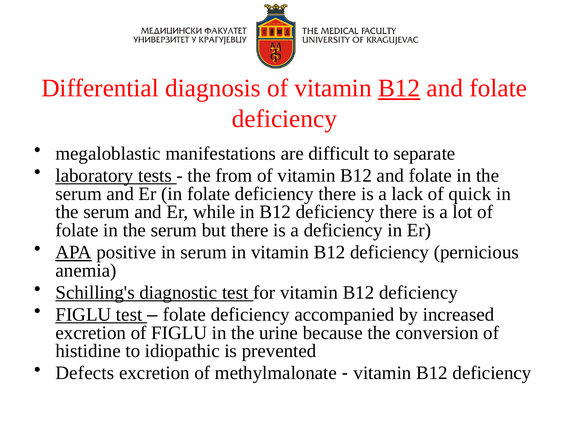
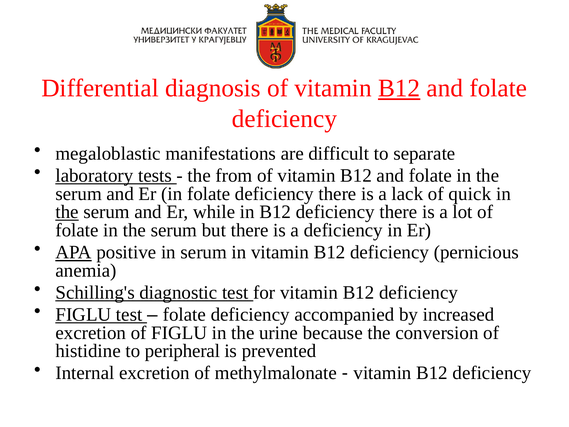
the underline: none -> present (67, 212)
idiopathic: idiopathic -> peripheral (182, 351)
Defects: Defects -> Internal (85, 373)
